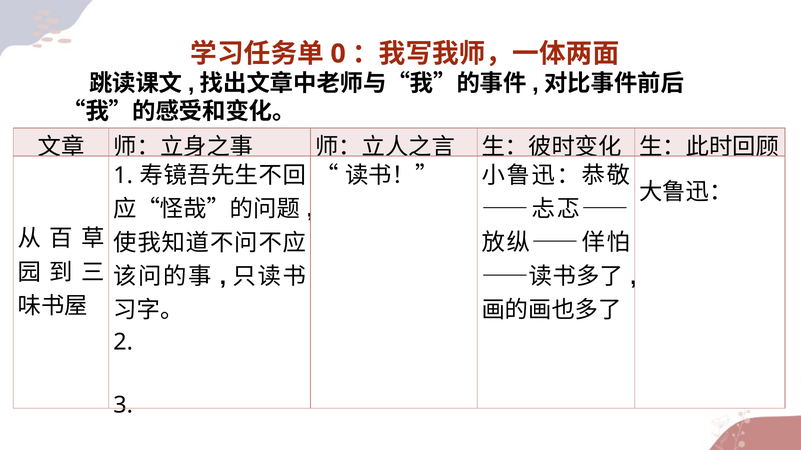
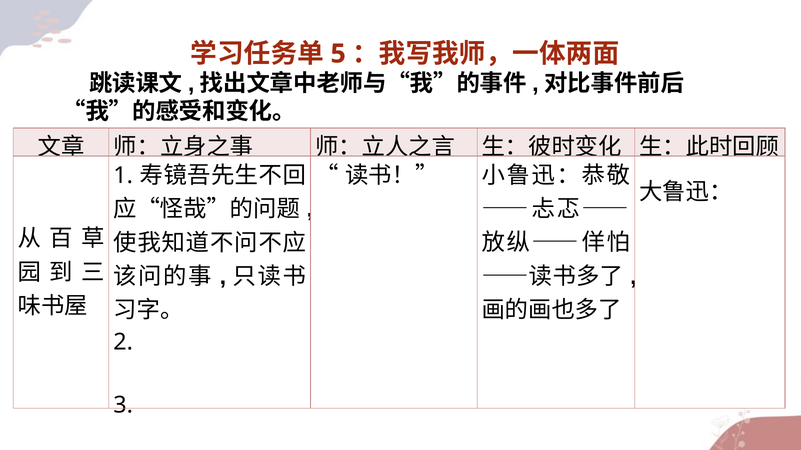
0: 0 -> 5 (338, 54)
